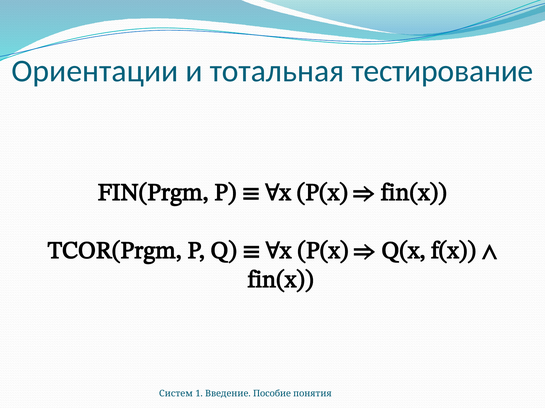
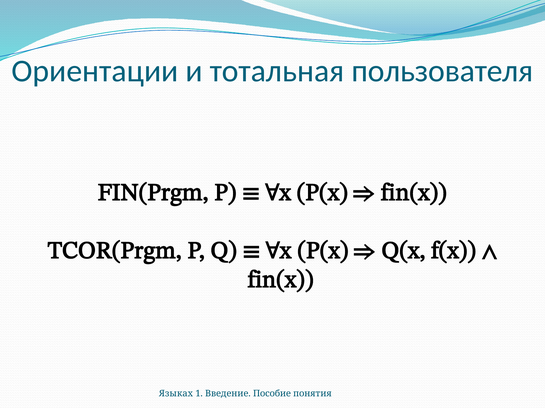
тестирование: тестирование -> пользователя (442, 71)
Систем: Систем -> Языках (176, 394)
